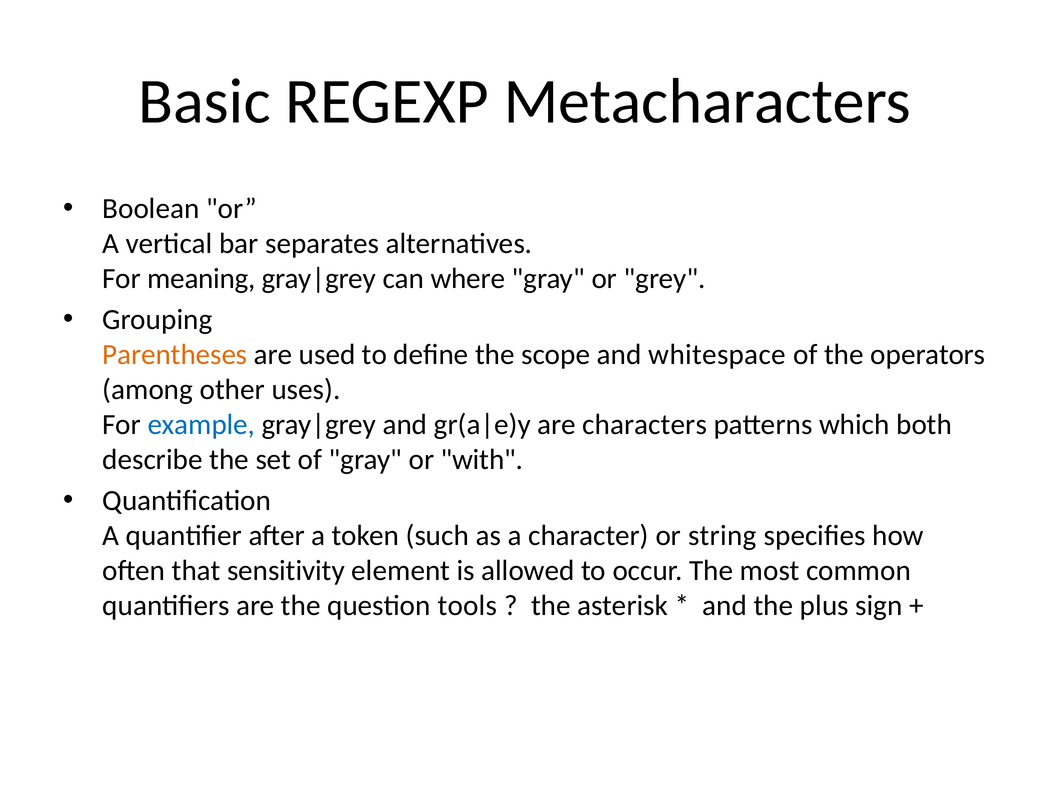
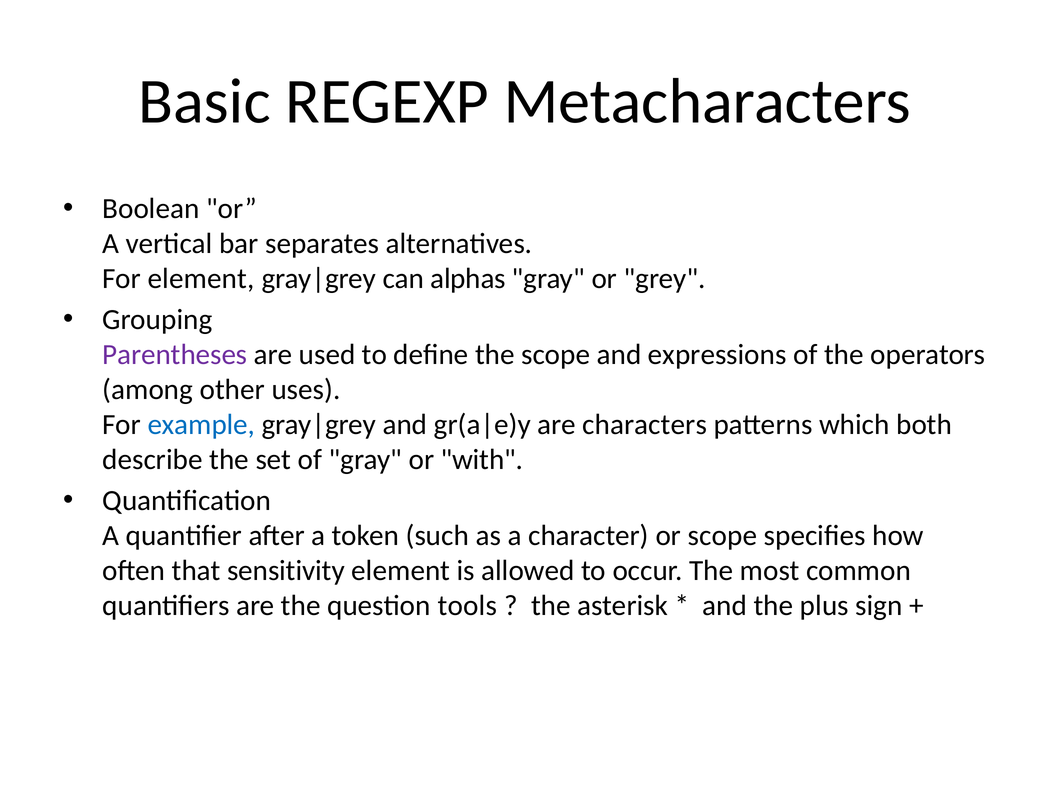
For meaning: meaning -> element (201, 279)
where: where -> alphas (468, 279)
Parentheses colour: orange -> purple (175, 354)
whitespace: whitespace -> expressions (717, 354)
or string: string -> scope (722, 535)
